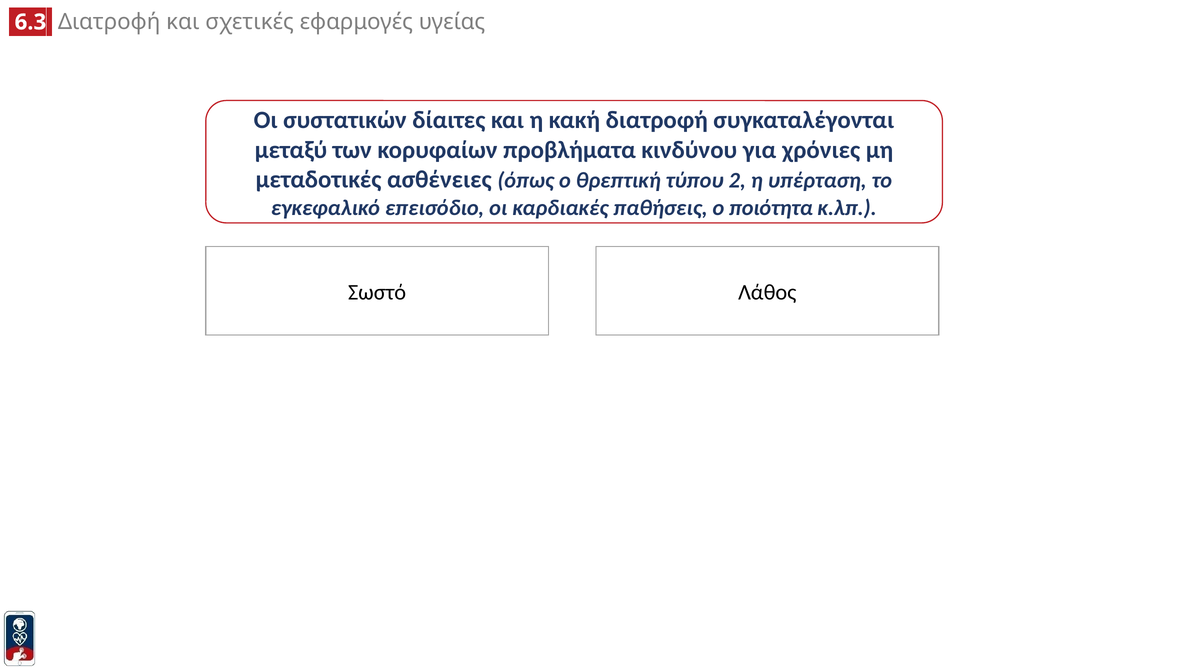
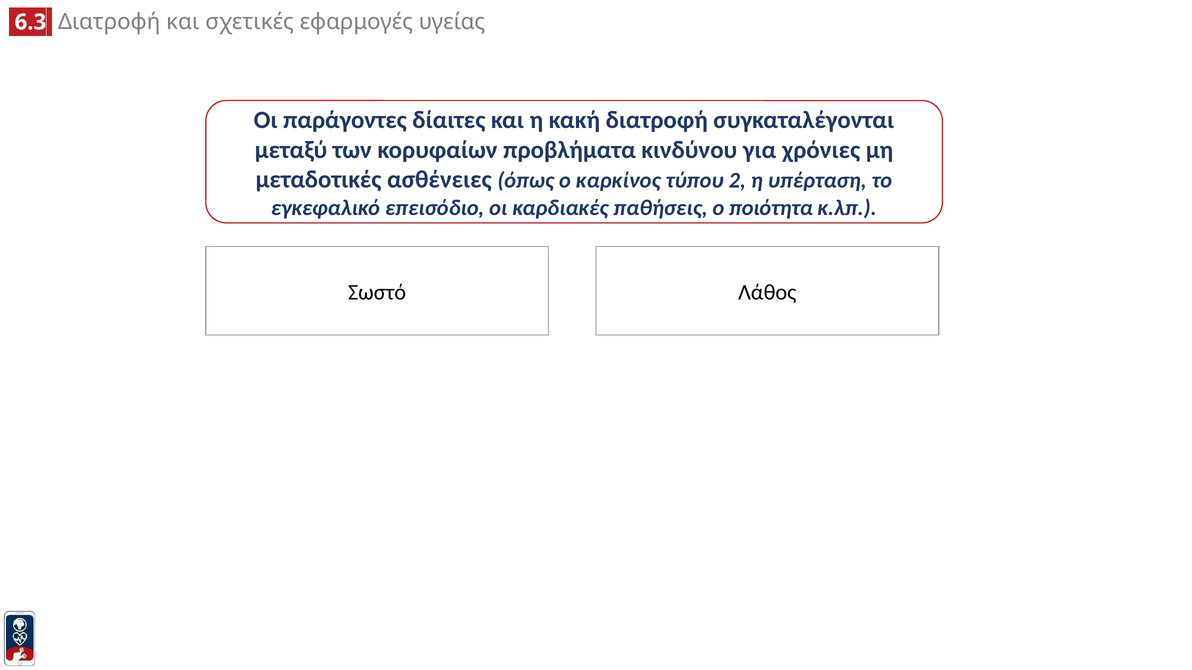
συστατικών: συστατικών -> παράγοντες (345, 120)
θρεπτική: θρεπτική -> καρκίνος (618, 181)
